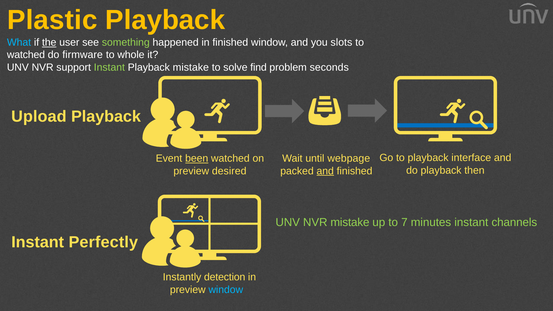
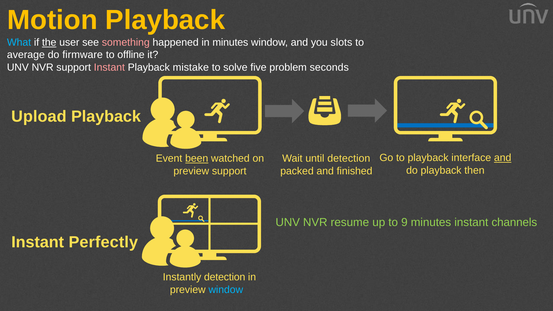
Plastic: Plastic -> Motion (52, 20)
something colour: light green -> pink (126, 42)
in finished: finished -> minutes (230, 42)
watched: watched -> average (26, 55)
whole: whole -> offline (131, 55)
Instant colour: light green -> pink (109, 67)
find: find -> five (258, 67)
and underline: none -> present (503, 158)
until webpage: webpage -> detection (349, 159)
preview desired: desired -> support (229, 171)
and underline: present -> none (325, 171)
NVR mistake: mistake -> resume (350, 222)
7: 7 -> 9 (404, 222)
